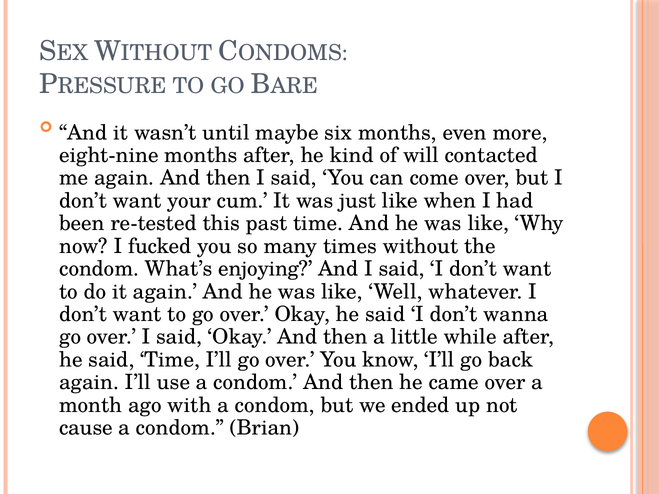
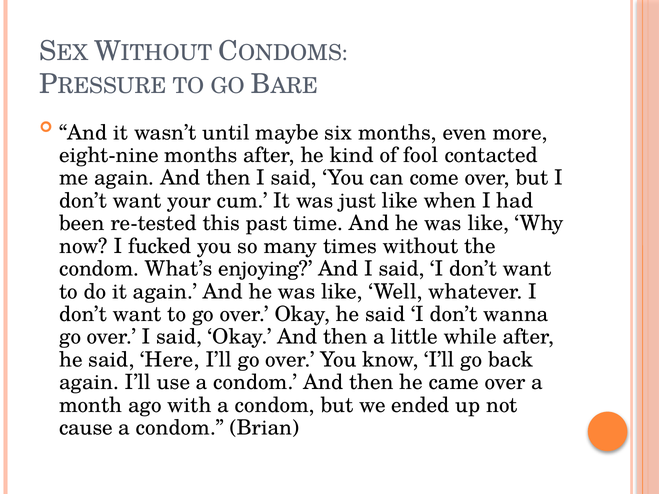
will: will -> fool (421, 155)
said Time: Time -> Here (170, 360)
